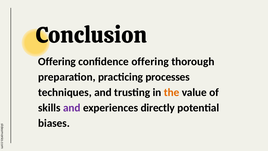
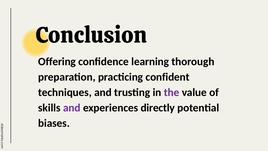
confidence offering: offering -> learning (150, 61)
processes: processes -> confident (168, 77)
the colour: orange -> purple (172, 92)
